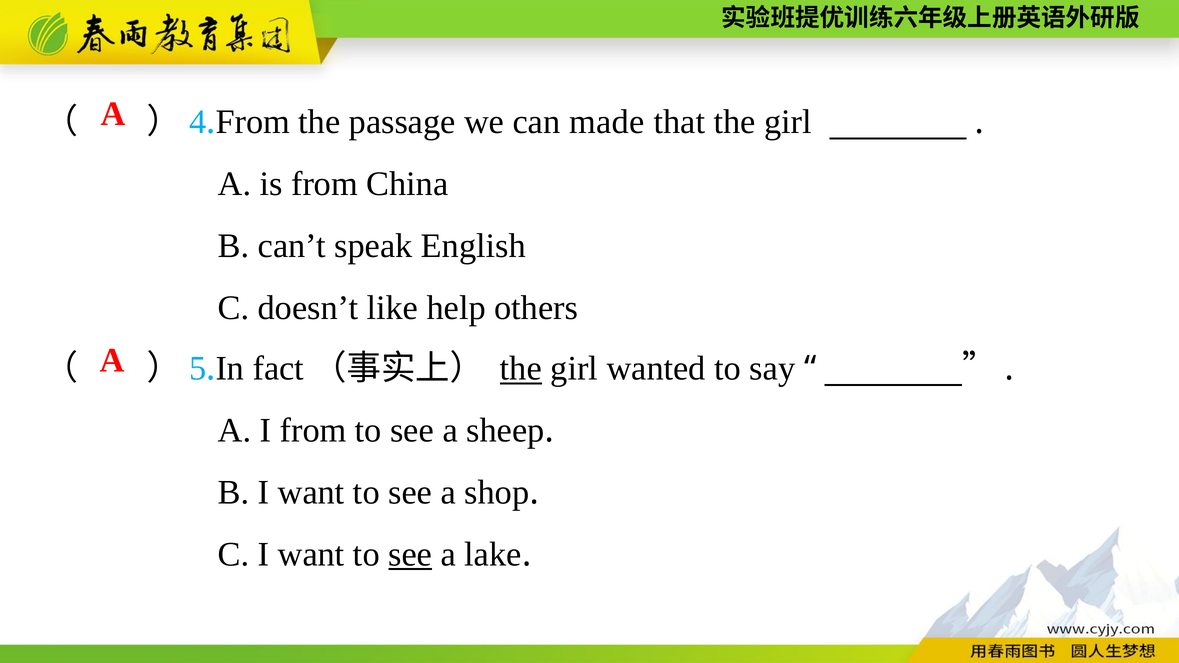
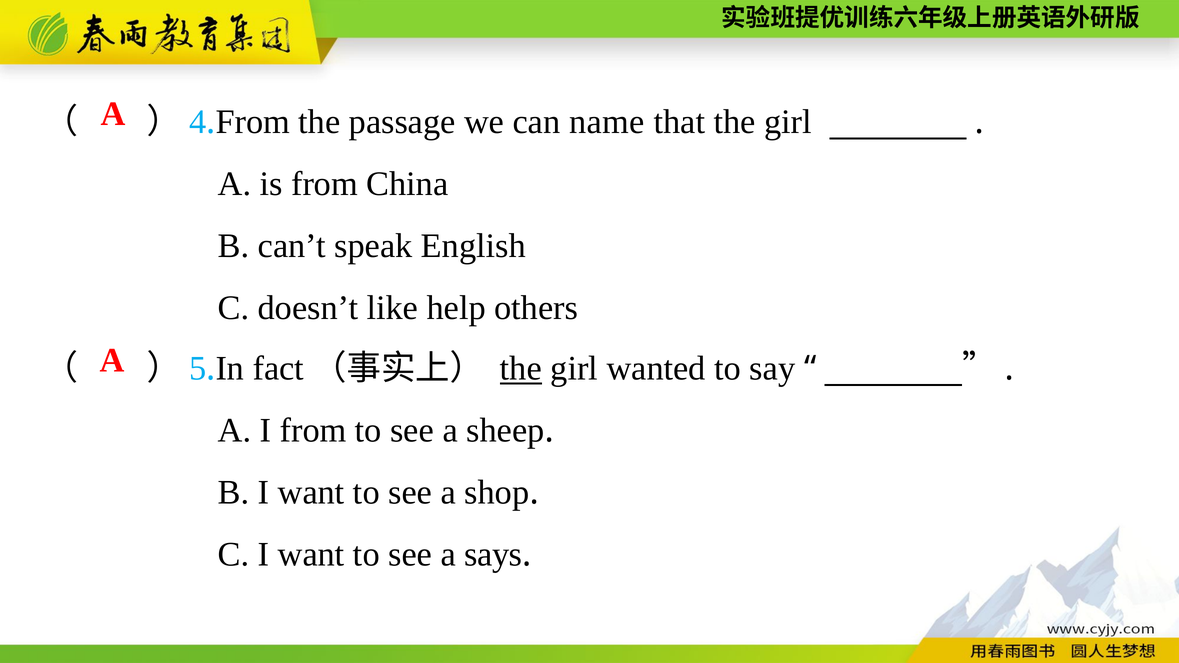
made: made -> name (607, 122)
see underline: present -> none (410, 555)
lake: lake -> says (493, 555)
